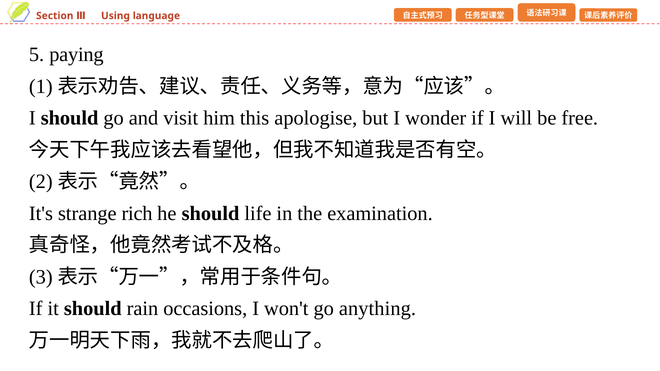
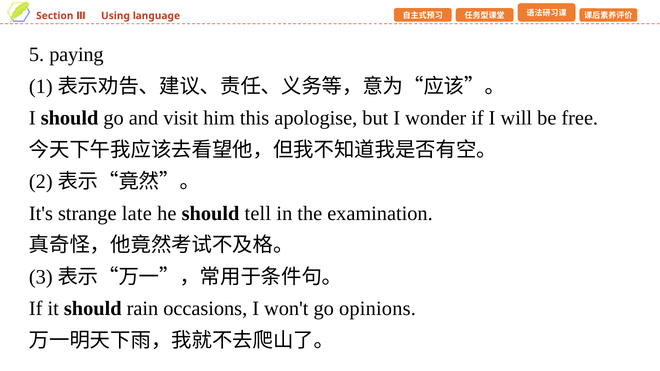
rich: rich -> late (137, 214)
life: life -> tell (258, 214)
anything: anything -> opinions (377, 309)
